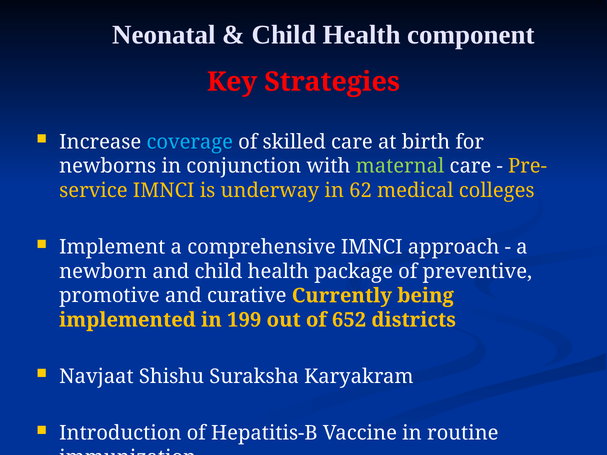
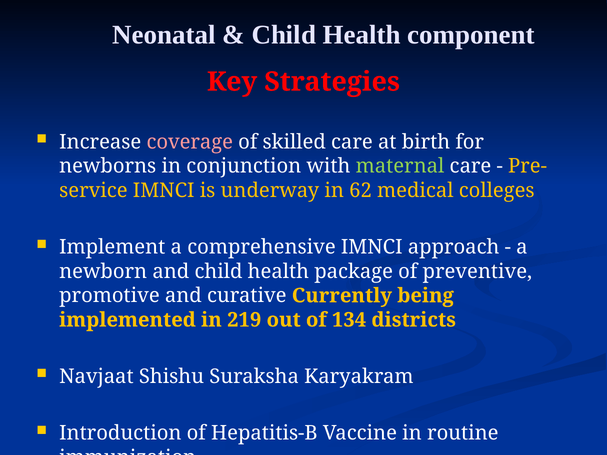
coverage colour: light blue -> pink (190, 142)
199: 199 -> 219 (244, 320)
652: 652 -> 134 (349, 320)
